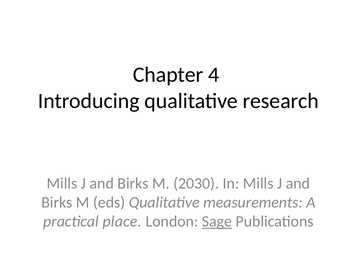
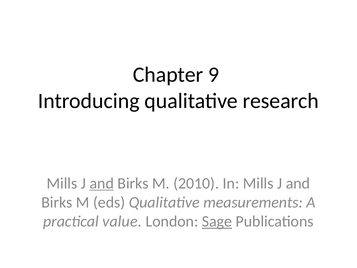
4: 4 -> 9 (214, 75)
and underline: none -> present (102, 183)
2030: 2030 -> 2010 (196, 183)
place: place -> value (122, 221)
